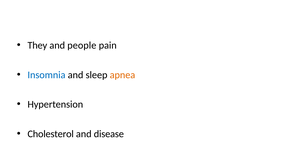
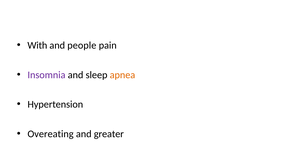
They: They -> With (37, 45)
Insomnia colour: blue -> purple (46, 75)
Cholesterol: Cholesterol -> Overeating (51, 134)
disease: disease -> greater (109, 134)
